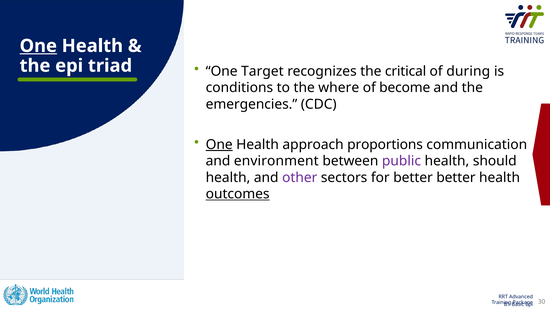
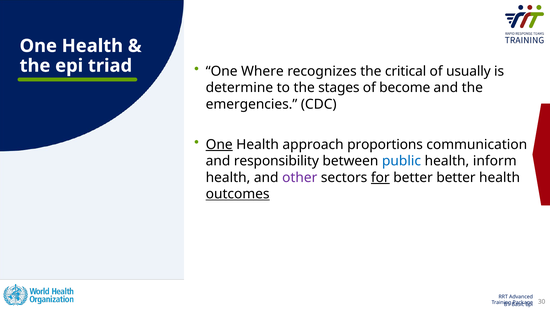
One underline: present -> none (38, 46)
Target: Target -> Where (262, 71)
during: during -> usually (468, 71)
conditions: conditions -> determine (239, 88)
where: where -> stages (339, 88)
environment: environment -> responsibility (276, 161)
public colour: purple -> blue (401, 161)
should: should -> inform (495, 161)
for underline: none -> present (380, 178)
